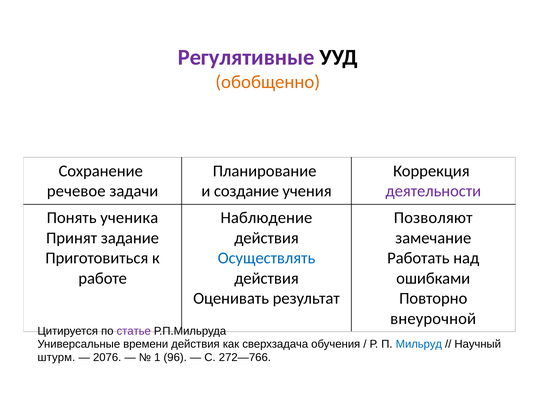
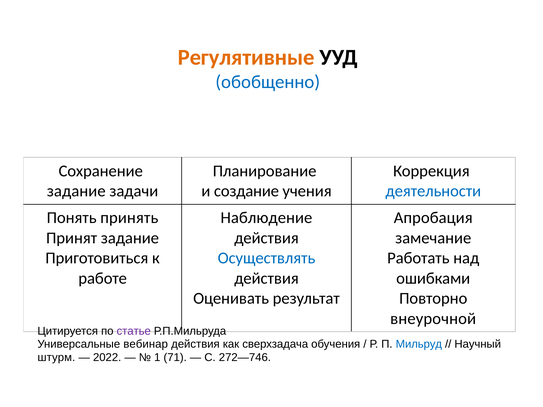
Регулятивные colour: purple -> orange (246, 57)
обобщенно colour: orange -> blue (268, 82)
речевое: речевое -> задание (76, 191)
деятельности colour: purple -> blue (433, 191)
ученика: ученика -> принять (129, 218)
Позволяют: Позволяют -> Апробация (433, 218)
времени: времени -> вебинар (146, 344)
2076: 2076 -> 2022 (107, 357)
96: 96 -> 71 (175, 357)
272—766: 272—766 -> 272—746 (245, 357)
